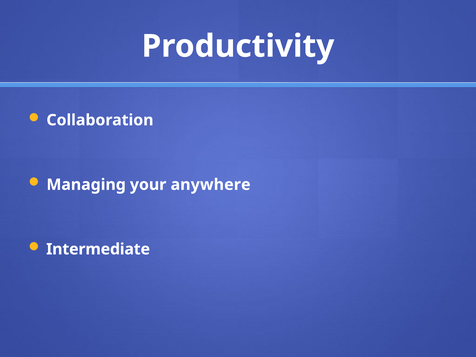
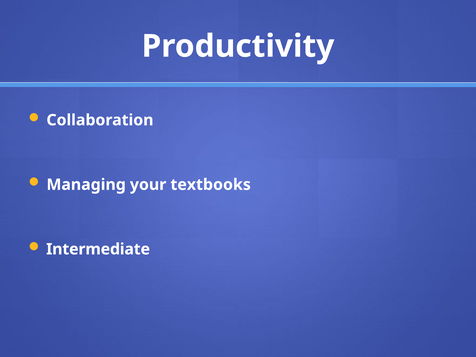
anywhere: anywhere -> textbooks (211, 185)
